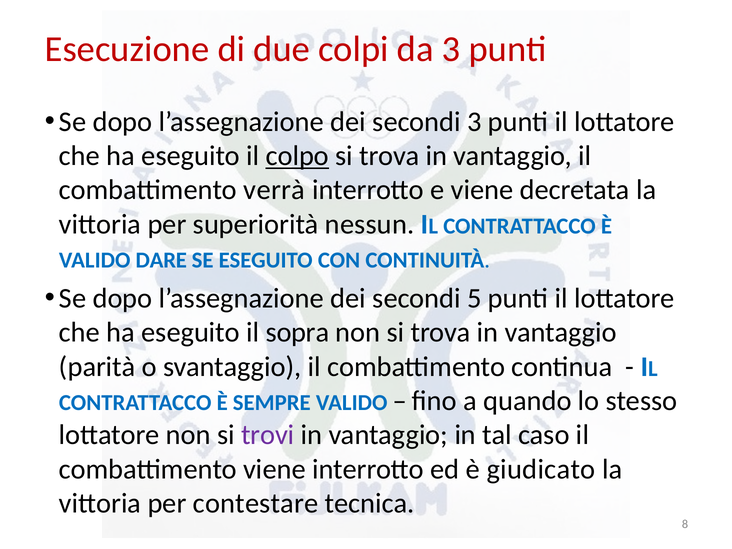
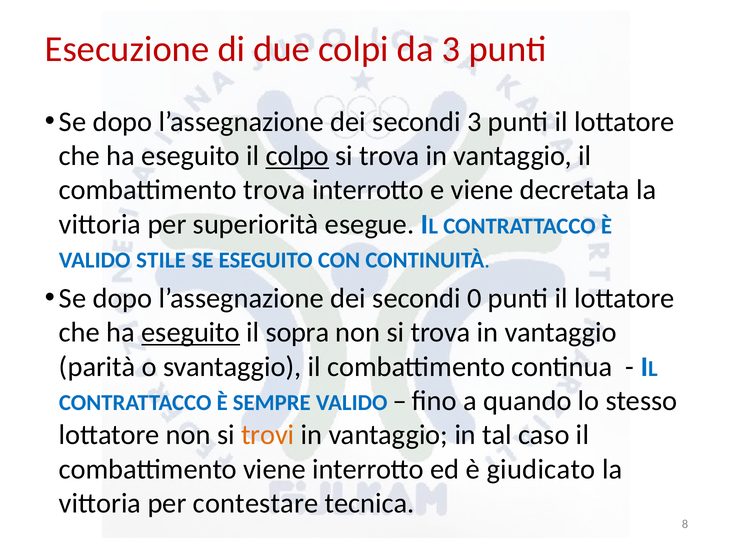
combattimento verrà: verrà -> trova (274, 190)
nessun: nessun -> esegue (370, 224)
DARE: DARE -> STILE (161, 260)
5: 5 -> 0 (474, 298)
eseguito underline: none -> present (191, 332)
trovi colour: purple -> orange (268, 435)
